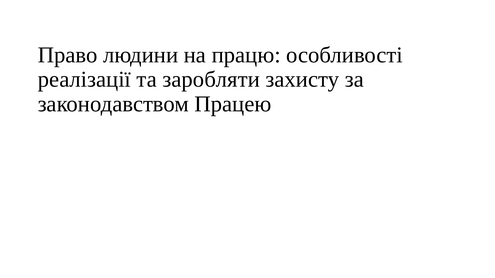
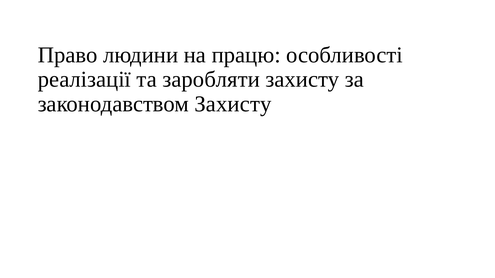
законодавством Працею: Працею -> Захисту (233, 104)
